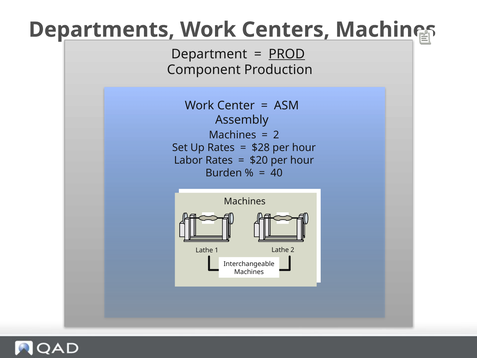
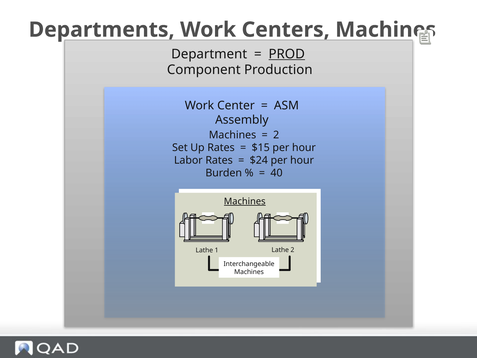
$28: $28 -> $15 (261, 147)
$20: $20 -> $24 (259, 160)
Machines underline: none -> present (245, 201)
